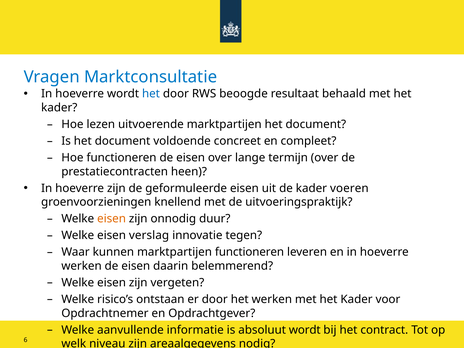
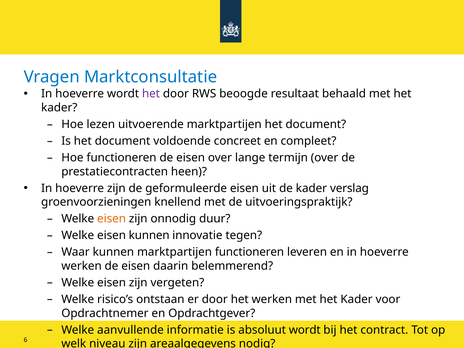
het colour: blue -> purple (151, 94)
voeren: voeren -> verslag (349, 188)
eisen verslag: verslag -> kunnen (149, 235)
